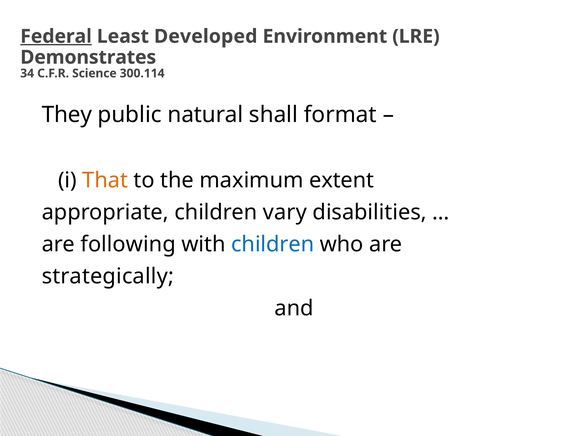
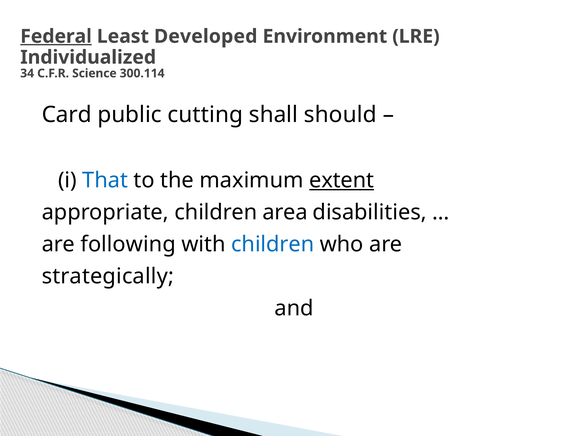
Demonstrates: Demonstrates -> Individualized (88, 57)
They: They -> Card (67, 115)
natural: natural -> cutting (205, 115)
format: format -> should (340, 115)
That colour: orange -> blue (105, 180)
extent underline: none -> present (342, 180)
vary: vary -> area (285, 212)
